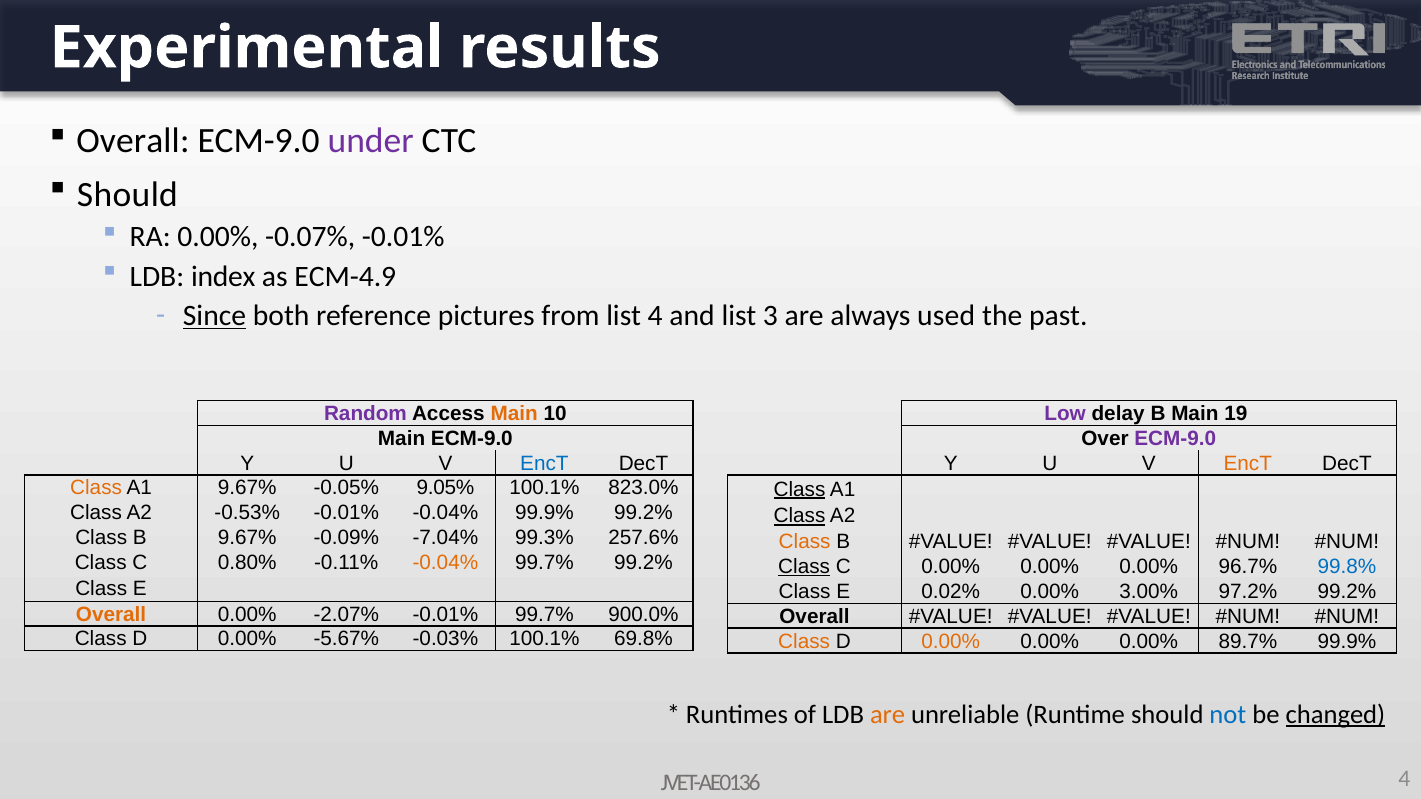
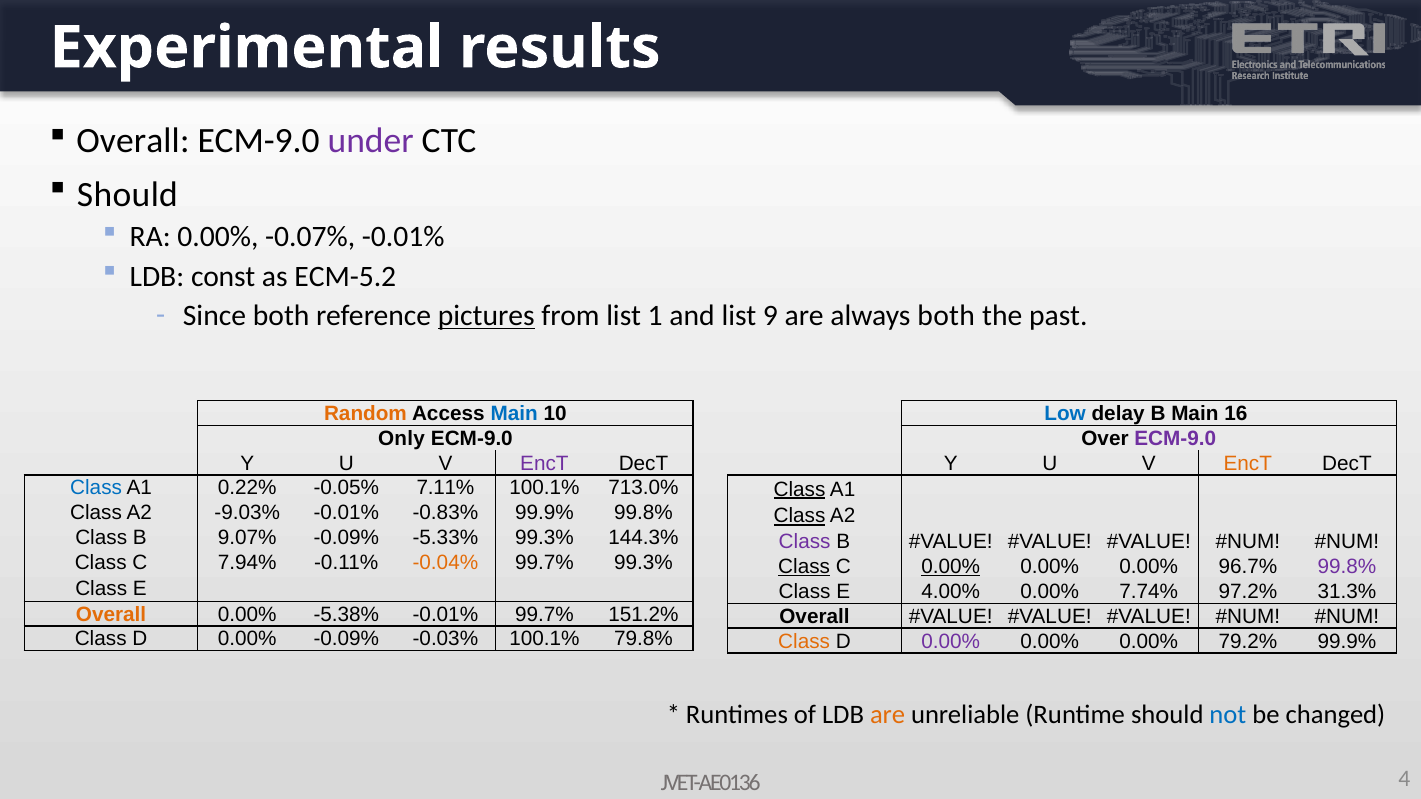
index: index -> const (223, 276)
ECM-4.9: ECM-4.9 -> ECM-5.2 (345, 276)
Since underline: present -> none (214, 316)
pictures underline: none -> present (486, 316)
list 4: 4 -> 1 (655, 316)
3: 3 -> 9 (770, 316)
always used: used -> both (946, 316)
Random colour: purple -> orange (365, 414)
Main colour: orange -> blue (514, 414)
Low colour: purple -> blue (1065, 414)
19: 19 -> 16 (1236, 414)
Main: Main -> Only (401, 439)
EncT colour: blue -> purple (544, 463)
Class colour: orange -> blue (96, 488)
A1 9.67%: 9.67% -> 0.22% (247, 488)
9.05%: 9.05% -> 7.11% (445, 488)
823.0%: 823.0% -> 713.0% (644, 488)
-0.53%: -0.53% -> -9.03% (247, 513)
-0.01% -0.04%: -0.04% -> -0.83% (445, 513)
99.9% 99.2%: 99.2% -> 99.8% (643, 513)
B 9.67%: 9.67% -> 9.07% (247, 538)
-7.04%: -7.04% -> -5.33% (445, 538)
257.6%: 257.6% -> 144.3% (644, 538)
Class colour: orange -> purple (805, 542)
0.80%: 0.80% -> 7.94% (247, 563)
99.7% 99.2%: 99.2% -> 99.3% (643, 563)
0.00% underline: none -> present (951, 567)
99.8% colour: blue -> purple (1347, 567)
0.02%: 0.02% -> 4.00% (951, 592)
3.00%: 3.00% -> 7.74% (1149, 592)
97.2% 99.2%: 99.2% -> 31.3% (1347, 592)
-2.07%: -2.07% -> -5.38% (346, 614)
900.0%: 900.0% -> 151.2% (644, 614)
0.00% -5.67%: -5.67% -> -0.09% (346, 639)
69.8%: 69.8% -> 79.8% (643, 639)
0.00% colour: orange -> purple (951, 641)
89.7%: 89.7% -> 79.2% (1248, 641)
changed underline: present -> none (1335, 715)
